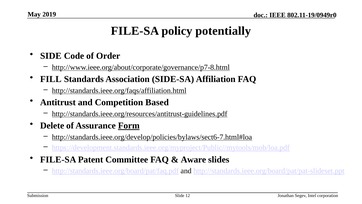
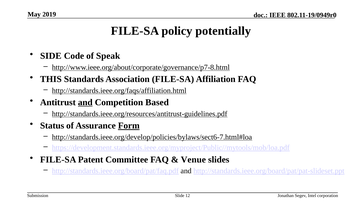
Order: Order -> Speak (108, 56)
FILL: FILL -> THIS (51, 79)
Association SIDE-SA: SIDE-SA -> FILE-SA (173, 79)
and underline: none -> present (85, 102)
Delete: Delete -> Status (52, 125)
Aware: Aware -> Venue (193, 159)
